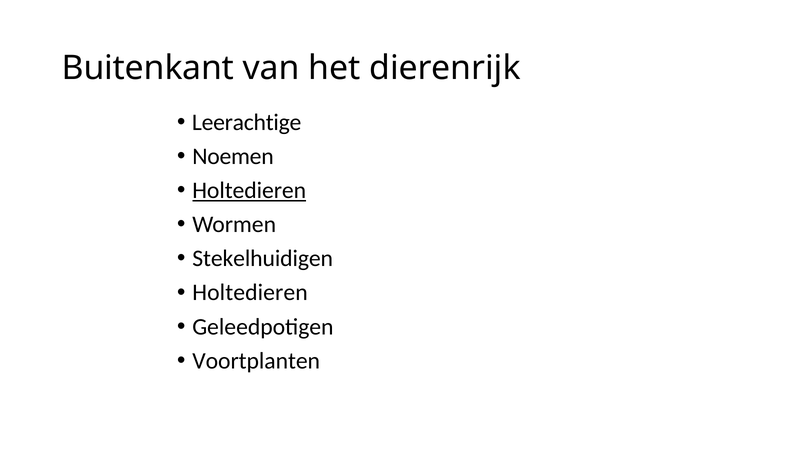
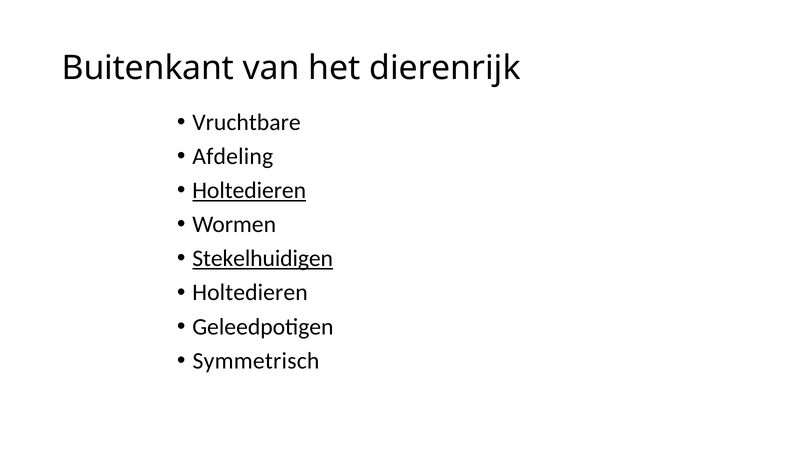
Leerachtige: Leerachtige -> Vruchtbare (246, 122)
Noemen: Noemen -> Afdeling (233, 156)
Stekelhuidigen underline: none -> present (263, 258)
Voortplanten: Voortplanten -> Symmetrisch (256, 361)
